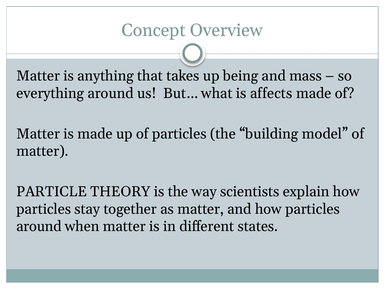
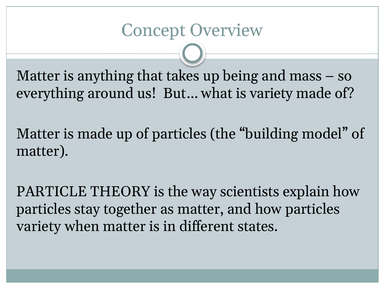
is affects: affects -> variety (271, 93)
around: around -> variety (39, 226)
